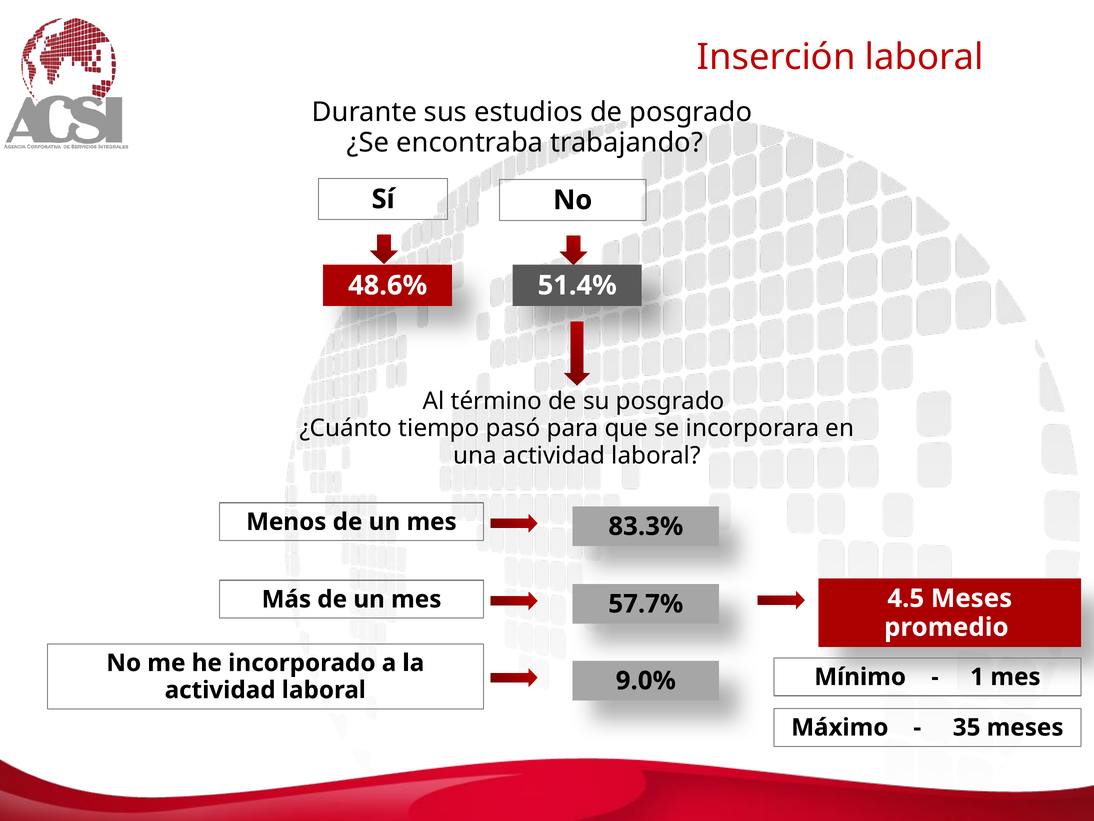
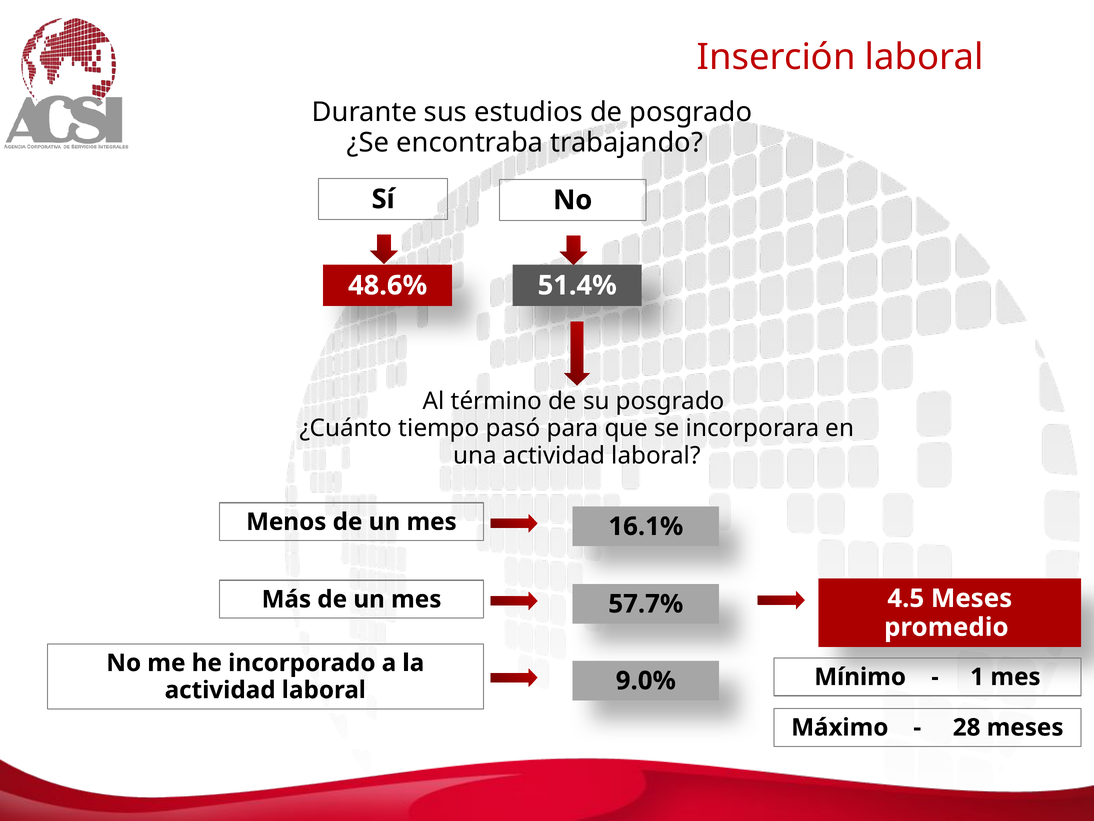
83.3%: 83.3% -> 16.1% (646, 526)
35: 35 -> 28 (967, 727)
